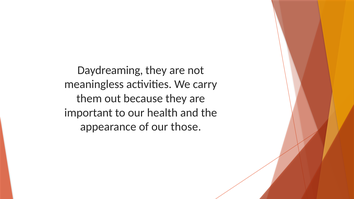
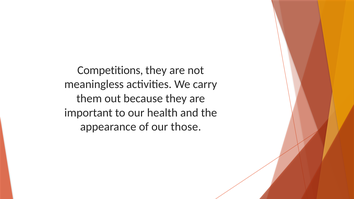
Daydreaming: Daydreaming -> Competitions (110, 70)
